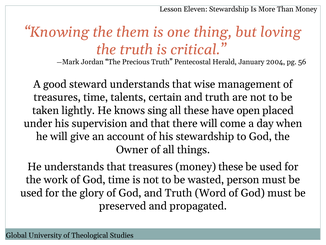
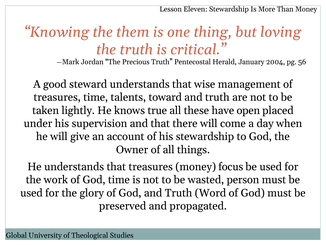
certain: certain -> toward (165, 97)
sing: sing -> true (157, 110)
money these: these -> focus (231, 166)
